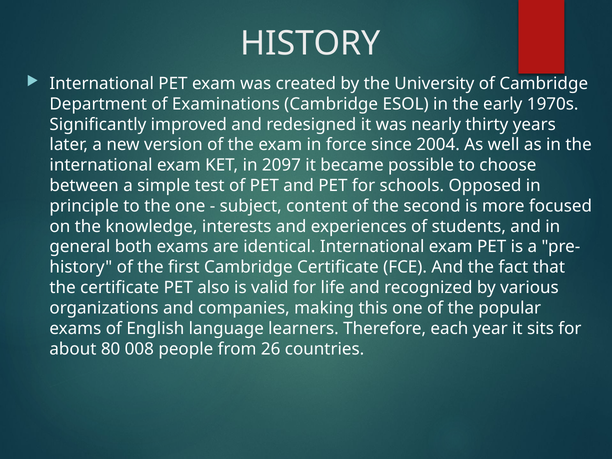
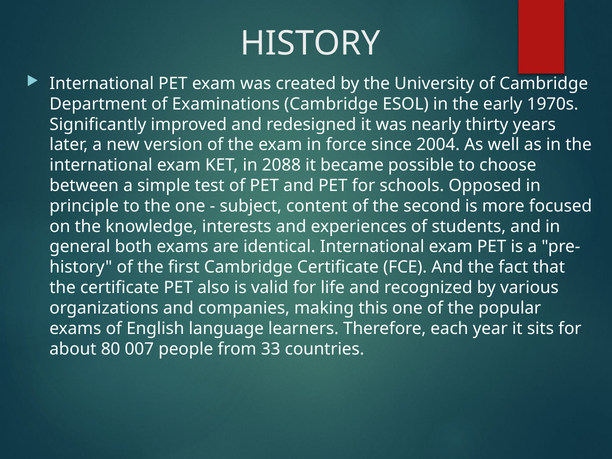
2097: 2097 -> 2088 (281, 165)
008: 008 -> 007 (139, 349)
26: 26 -> 33 (271, 349)
